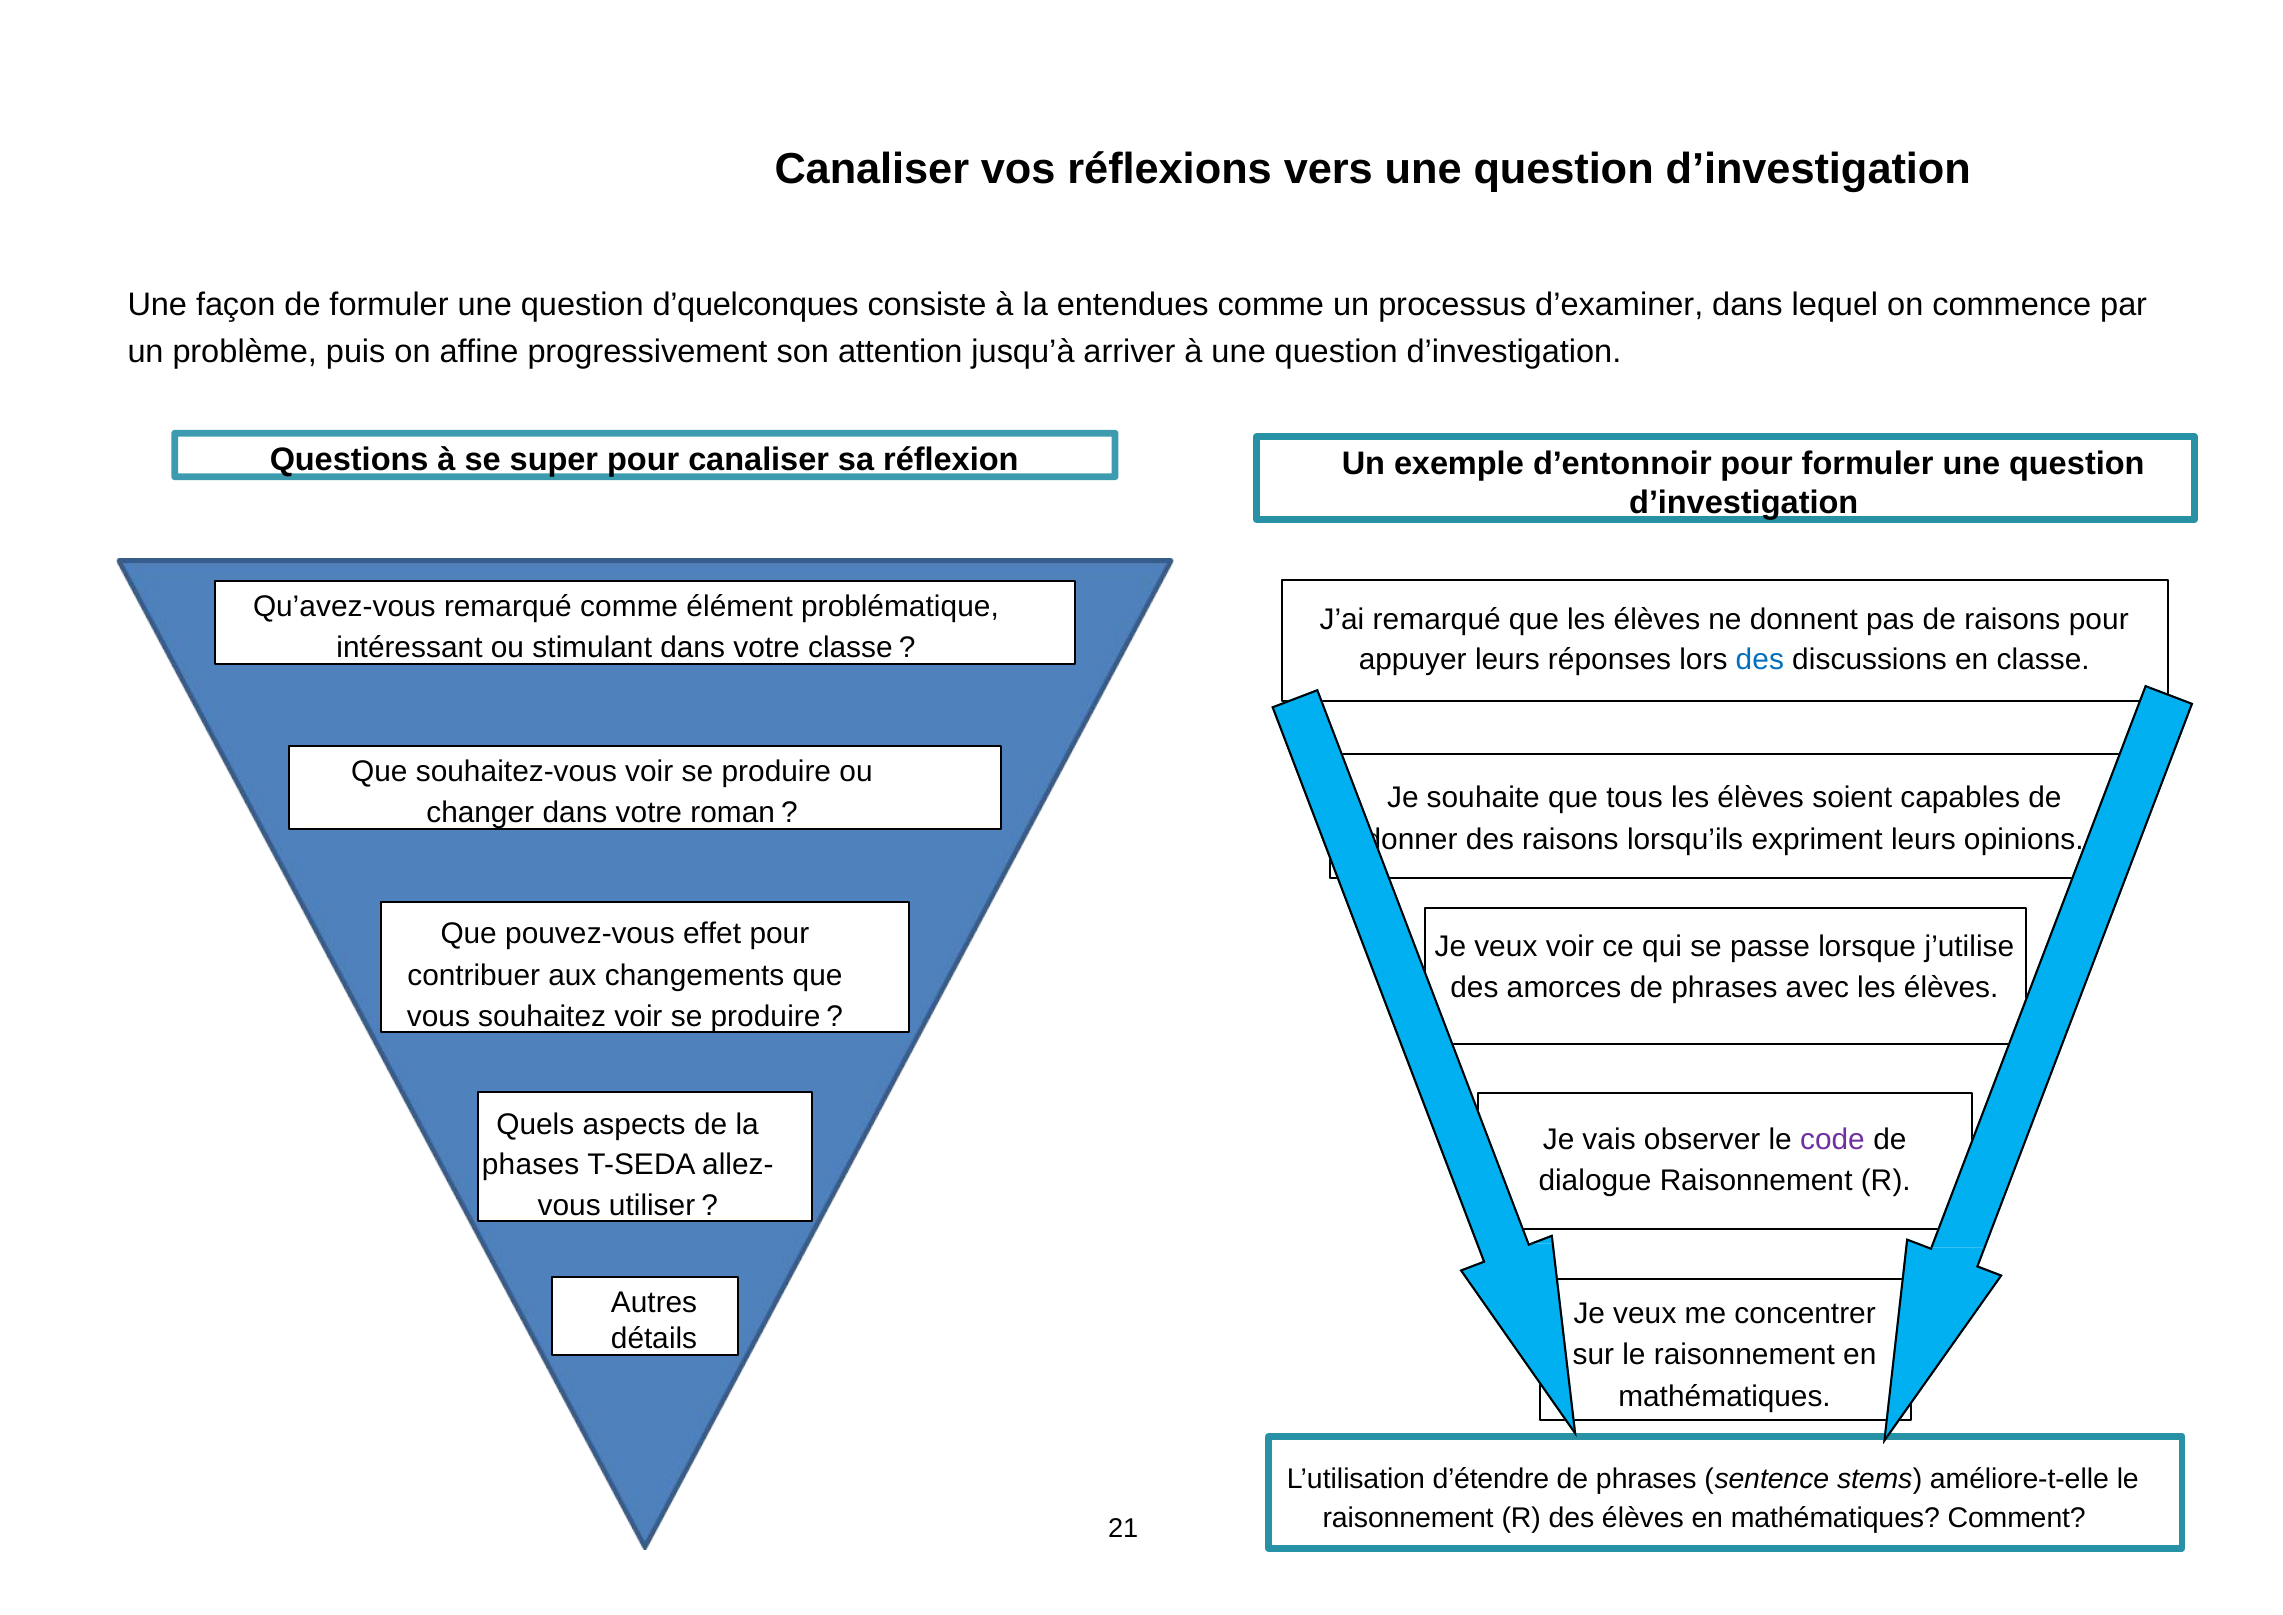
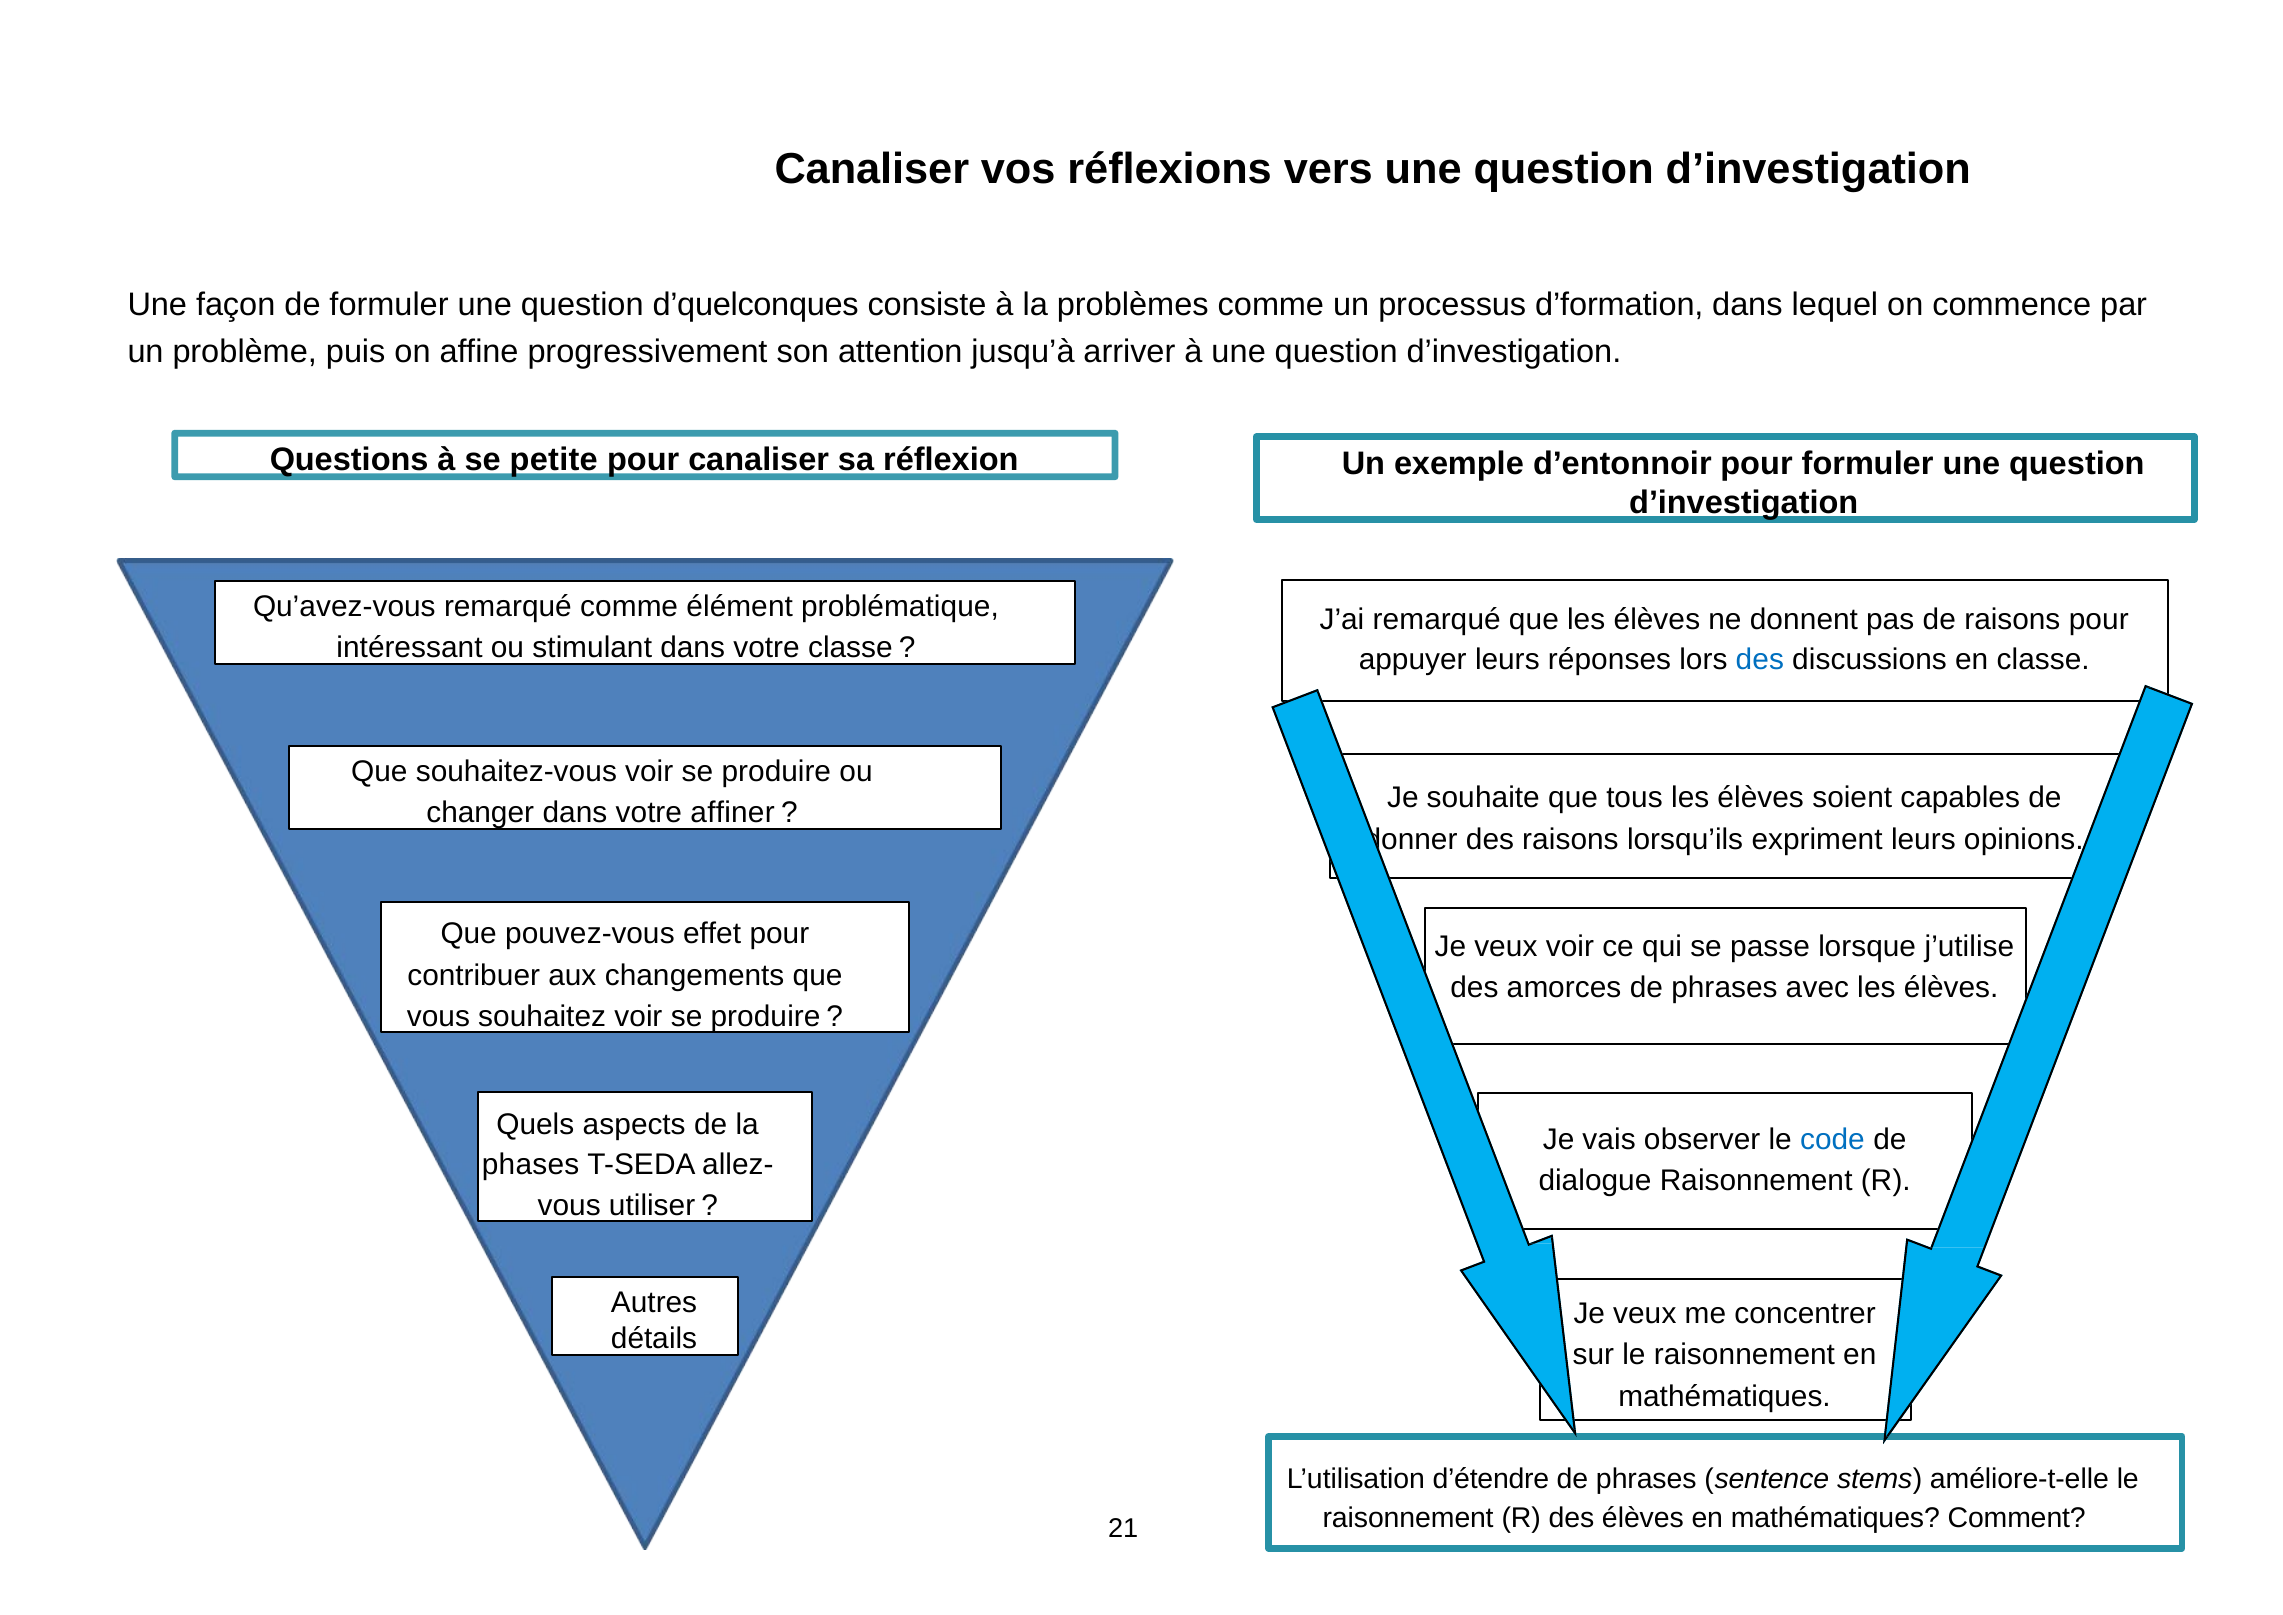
entendues: entendues -> problèmes (1133, 304)
d’examiner: d’examiner -> d’formation (1619, 304)
super: super -> petite (554, 459)
roman: roman -> affiner (733, 813)
code colour: purple -> blue (1832, 1140)
